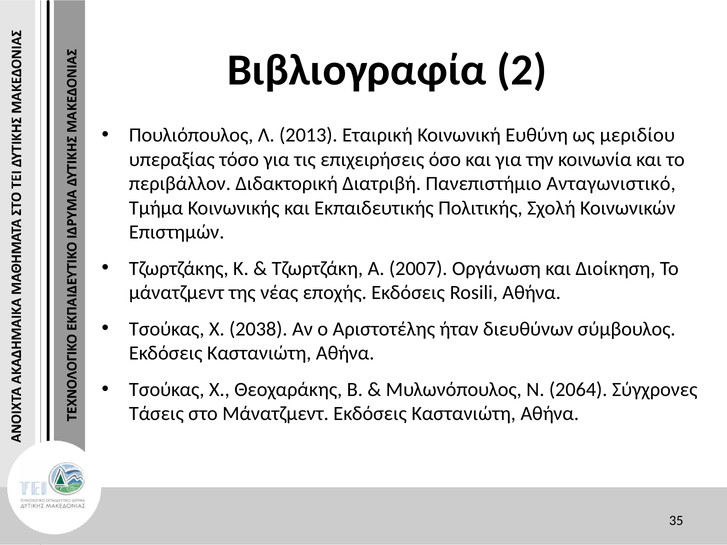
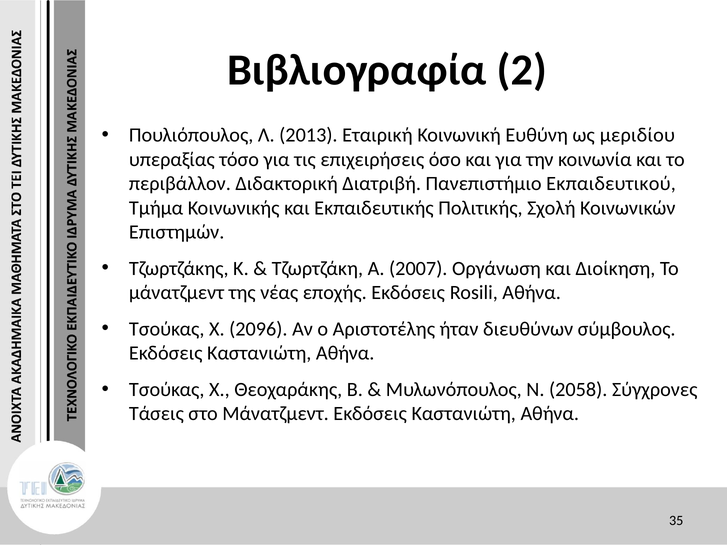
Ανταγωνιστικό: Ανταγωνιστικό -> Εκπαιδευτικού (611, 184)
2038: 2038 -> 2096 (258, 329)
2064: 2064 -> 2058 (578, 390)
